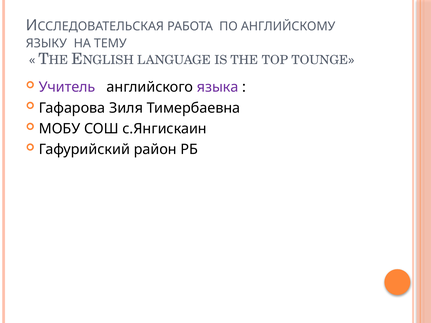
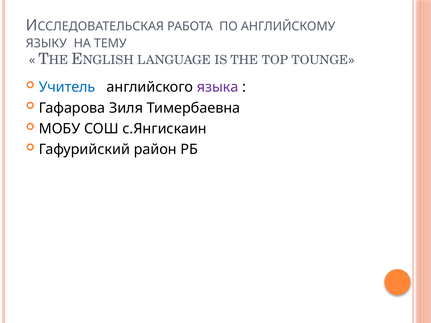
Учитель colour: purple -> blue (67, 87)
